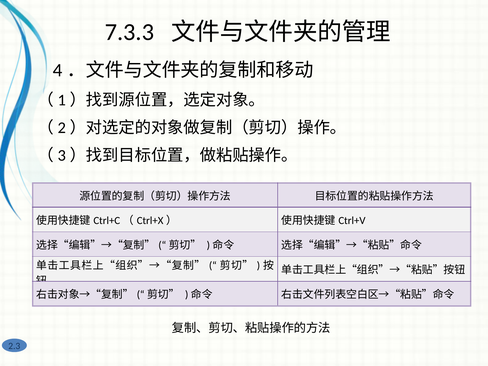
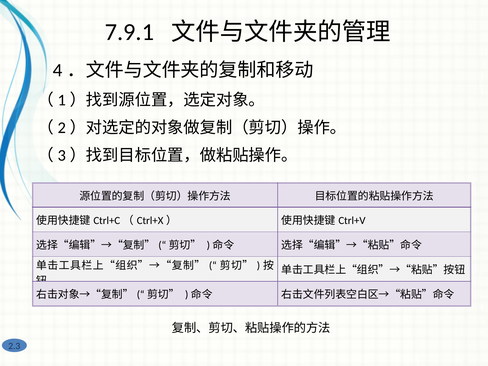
7.3.3: 7.3.3 -> 7.9.1 (129, 32)
